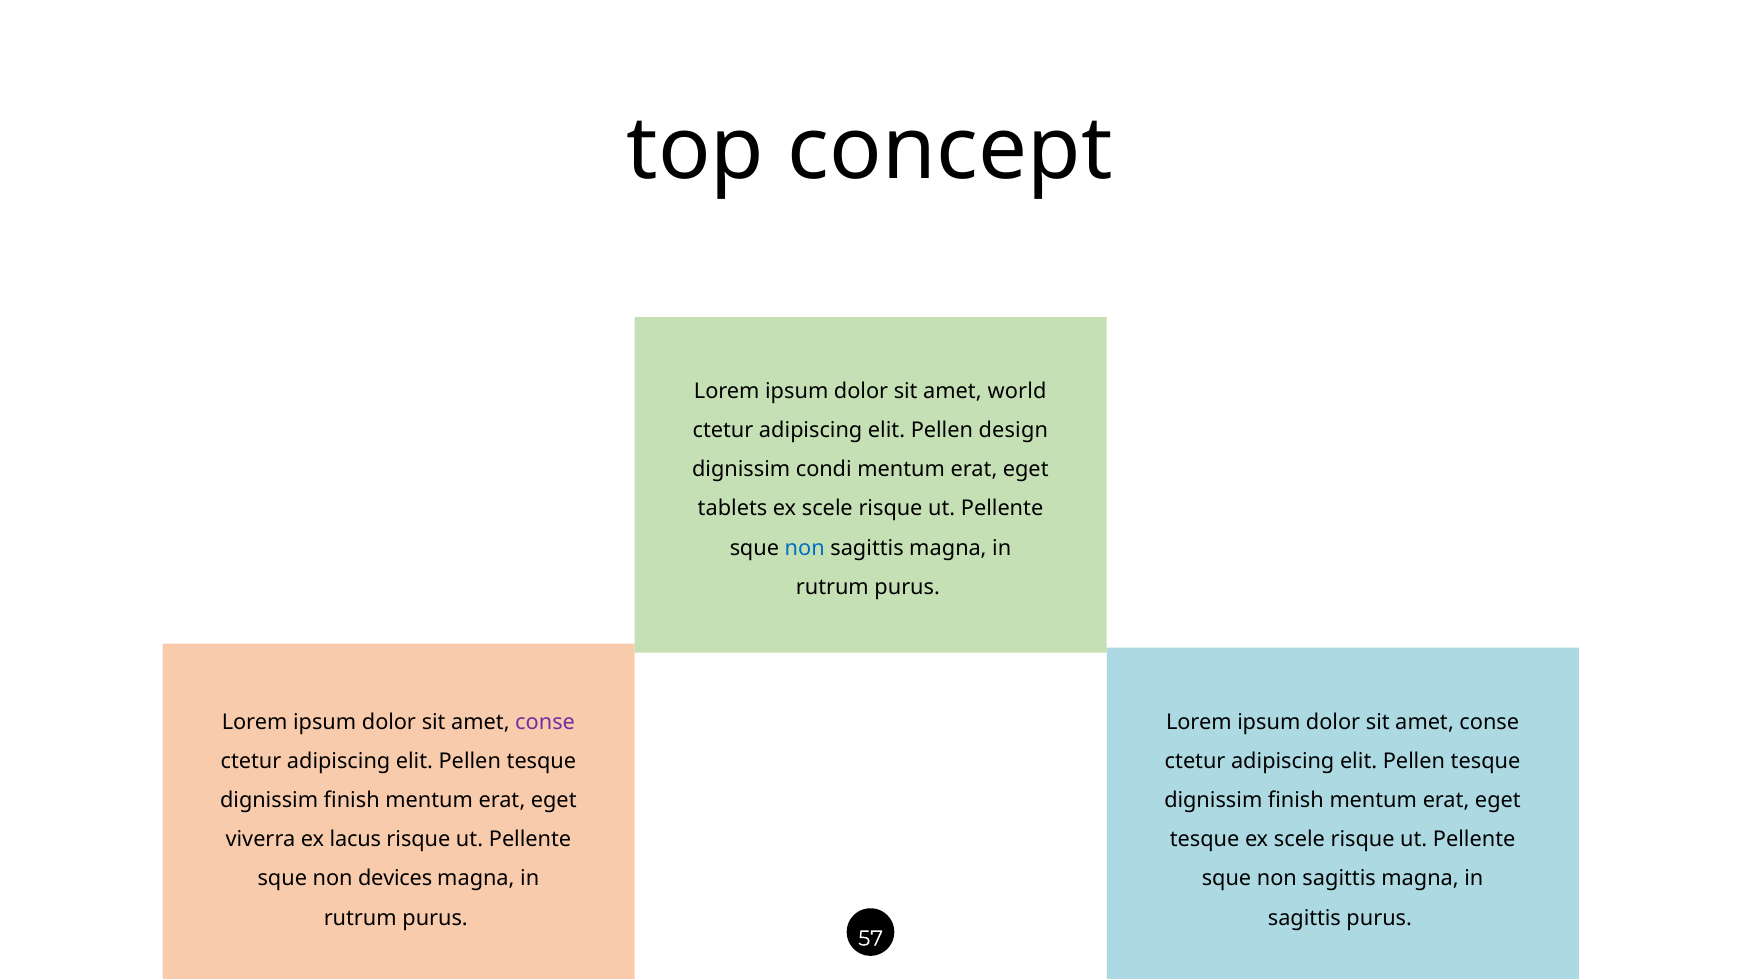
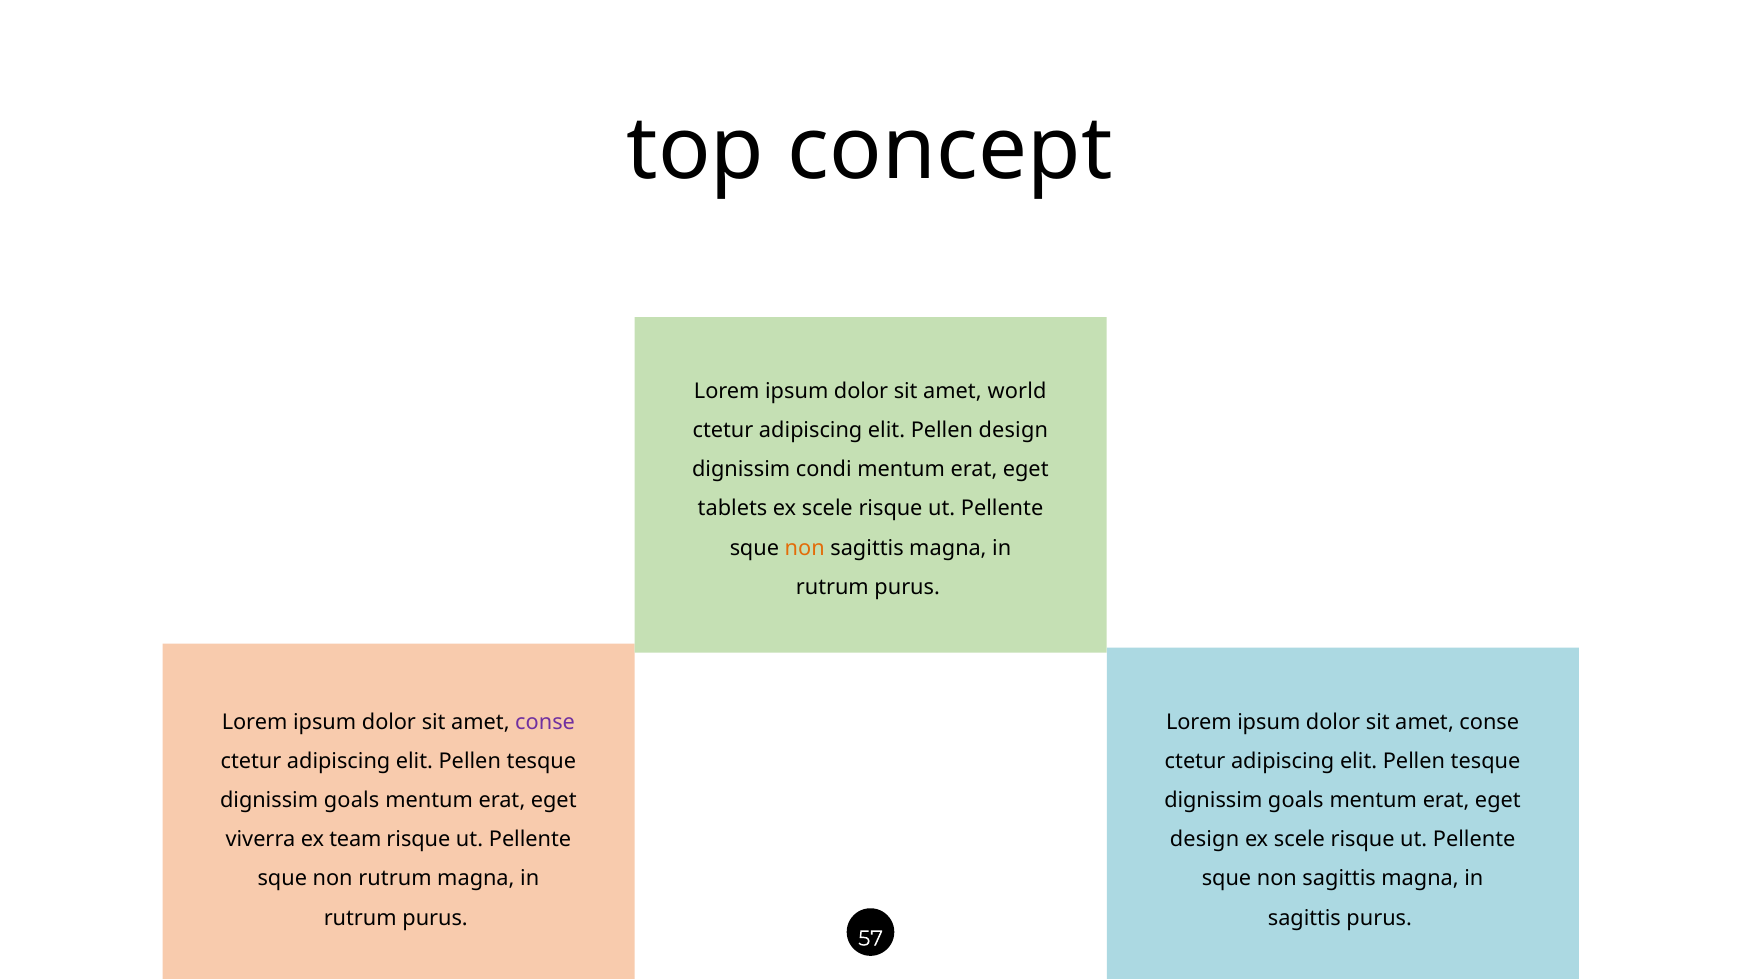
non colour: blue -> orange (805, 548)
finish: finish -> goals (352, 801)
finish: finish -> goals (1296, 801)
lacus: lacus -> team (355, 840)
tesque: tesque -> design (1205, 840)
non devices: devices -> rutrum (395, 879)
